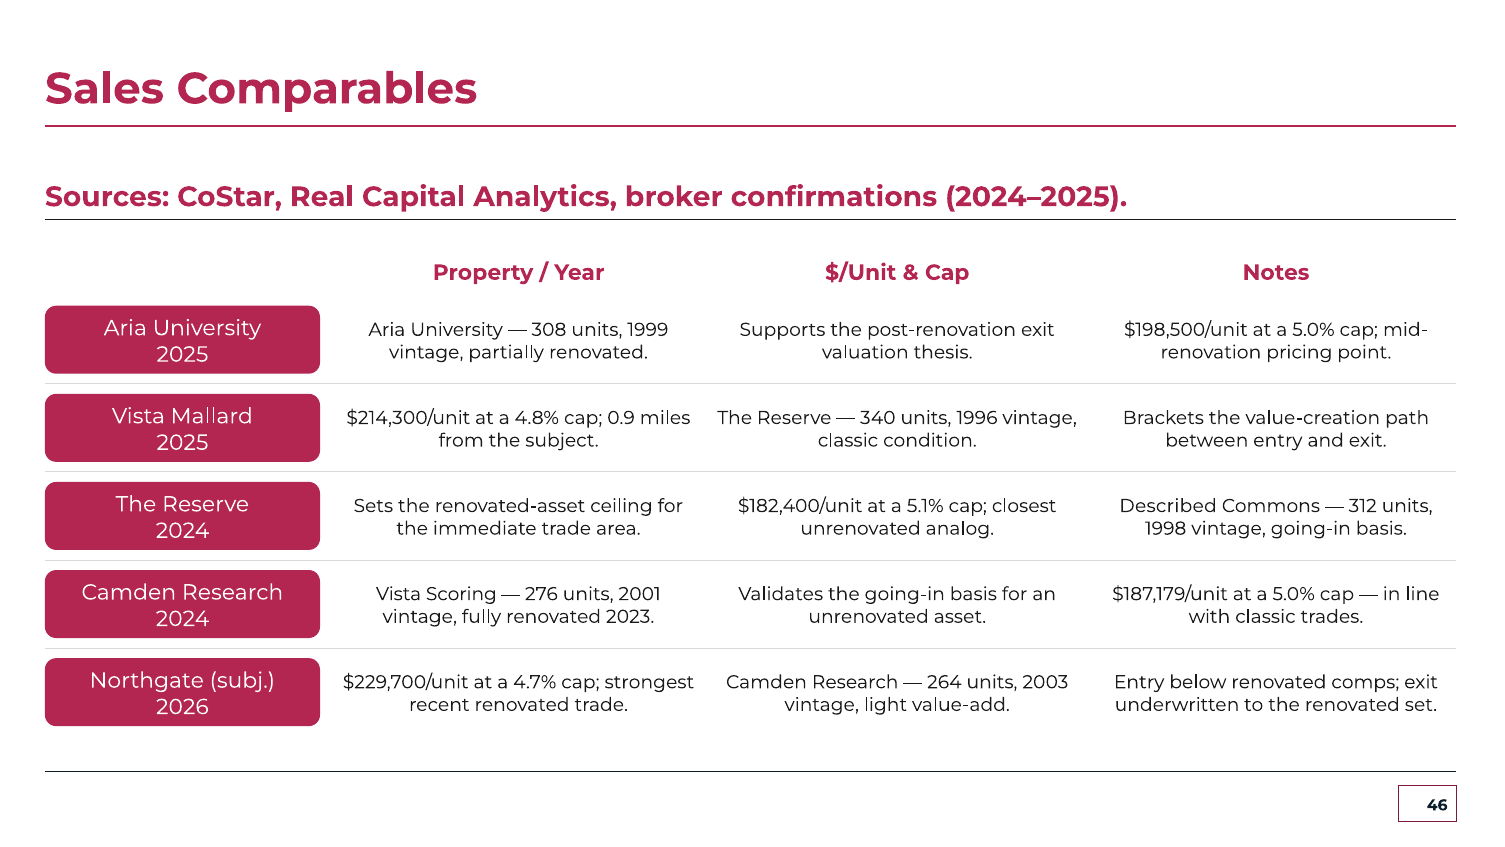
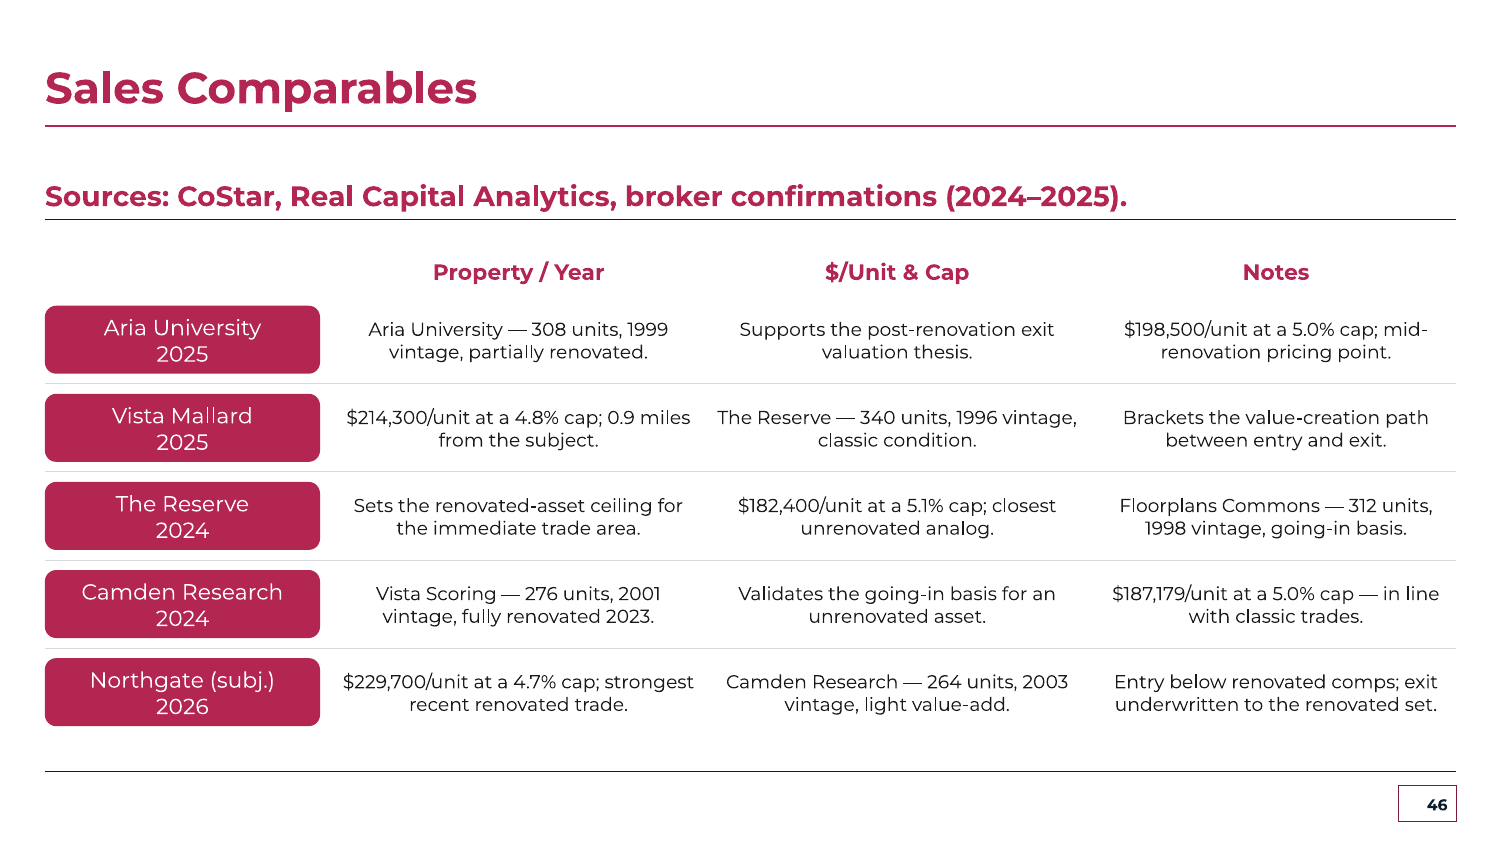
Described: Described -> Floorplans (1168, 506)
